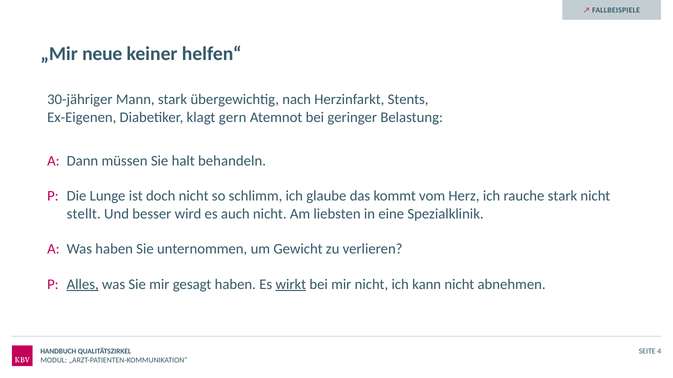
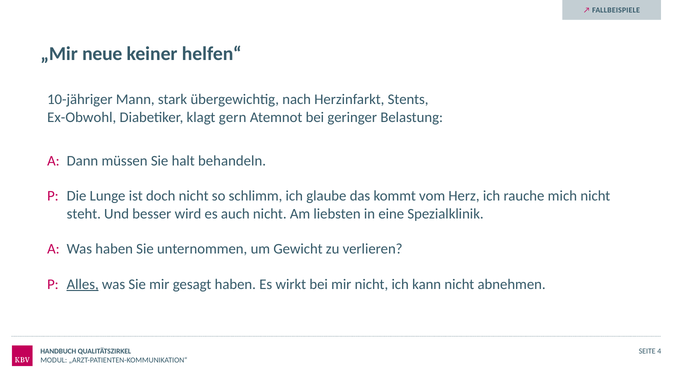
30-jähriger: 30-jähriger -> 10-jähriger (80, 100)
Ex-Eigenen: Ex-Eigenen -> Ex-Obwohl (82, 117)
rauche stark: stark -> mich (562, 196)
stellt: stellt -> steht (84, 214)
wirkt underline: present -> none (291, 285)
